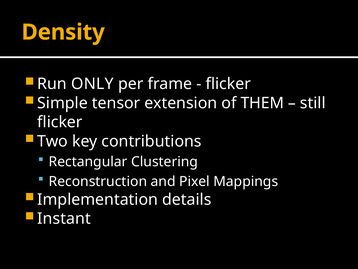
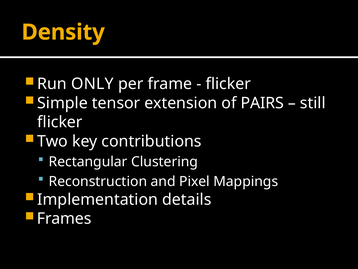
THEM: THEM -> PAIRS (262, 103)
Instant: Instant -> Frames (64, 218)
